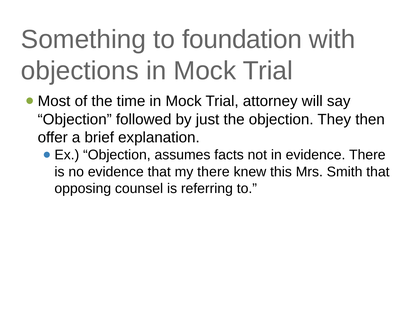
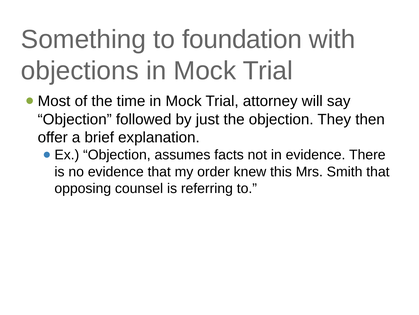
my there: there -> order (214, 171)
